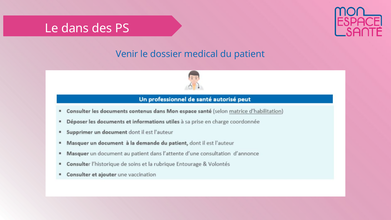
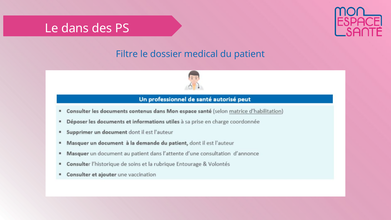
Venir: Venir -> Filtre (127, 54)
